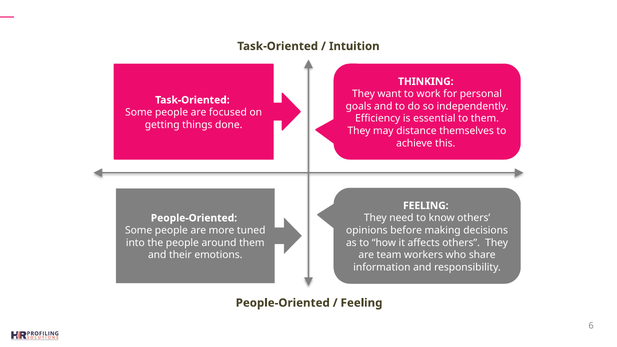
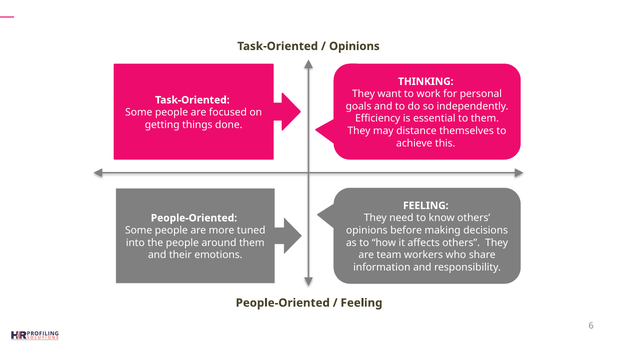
Intuition: Intuition -> Opinions (354, 46)
